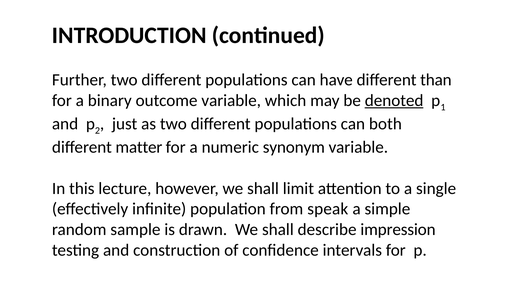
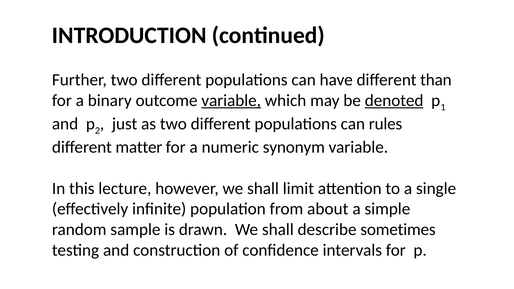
variable underline: none -> present (231, 101)
both: both -> rules (386, 124)
speak: speak -> about (328, 209)
impression: impression -> sometimes (398, 230)
